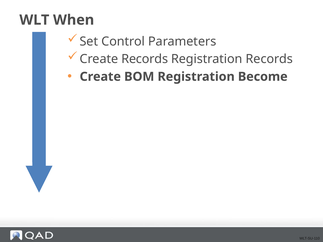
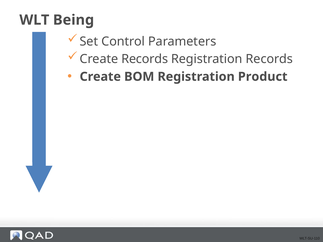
When: When -> Being (74, 20)
Become: Become -> Product (263, 77)
